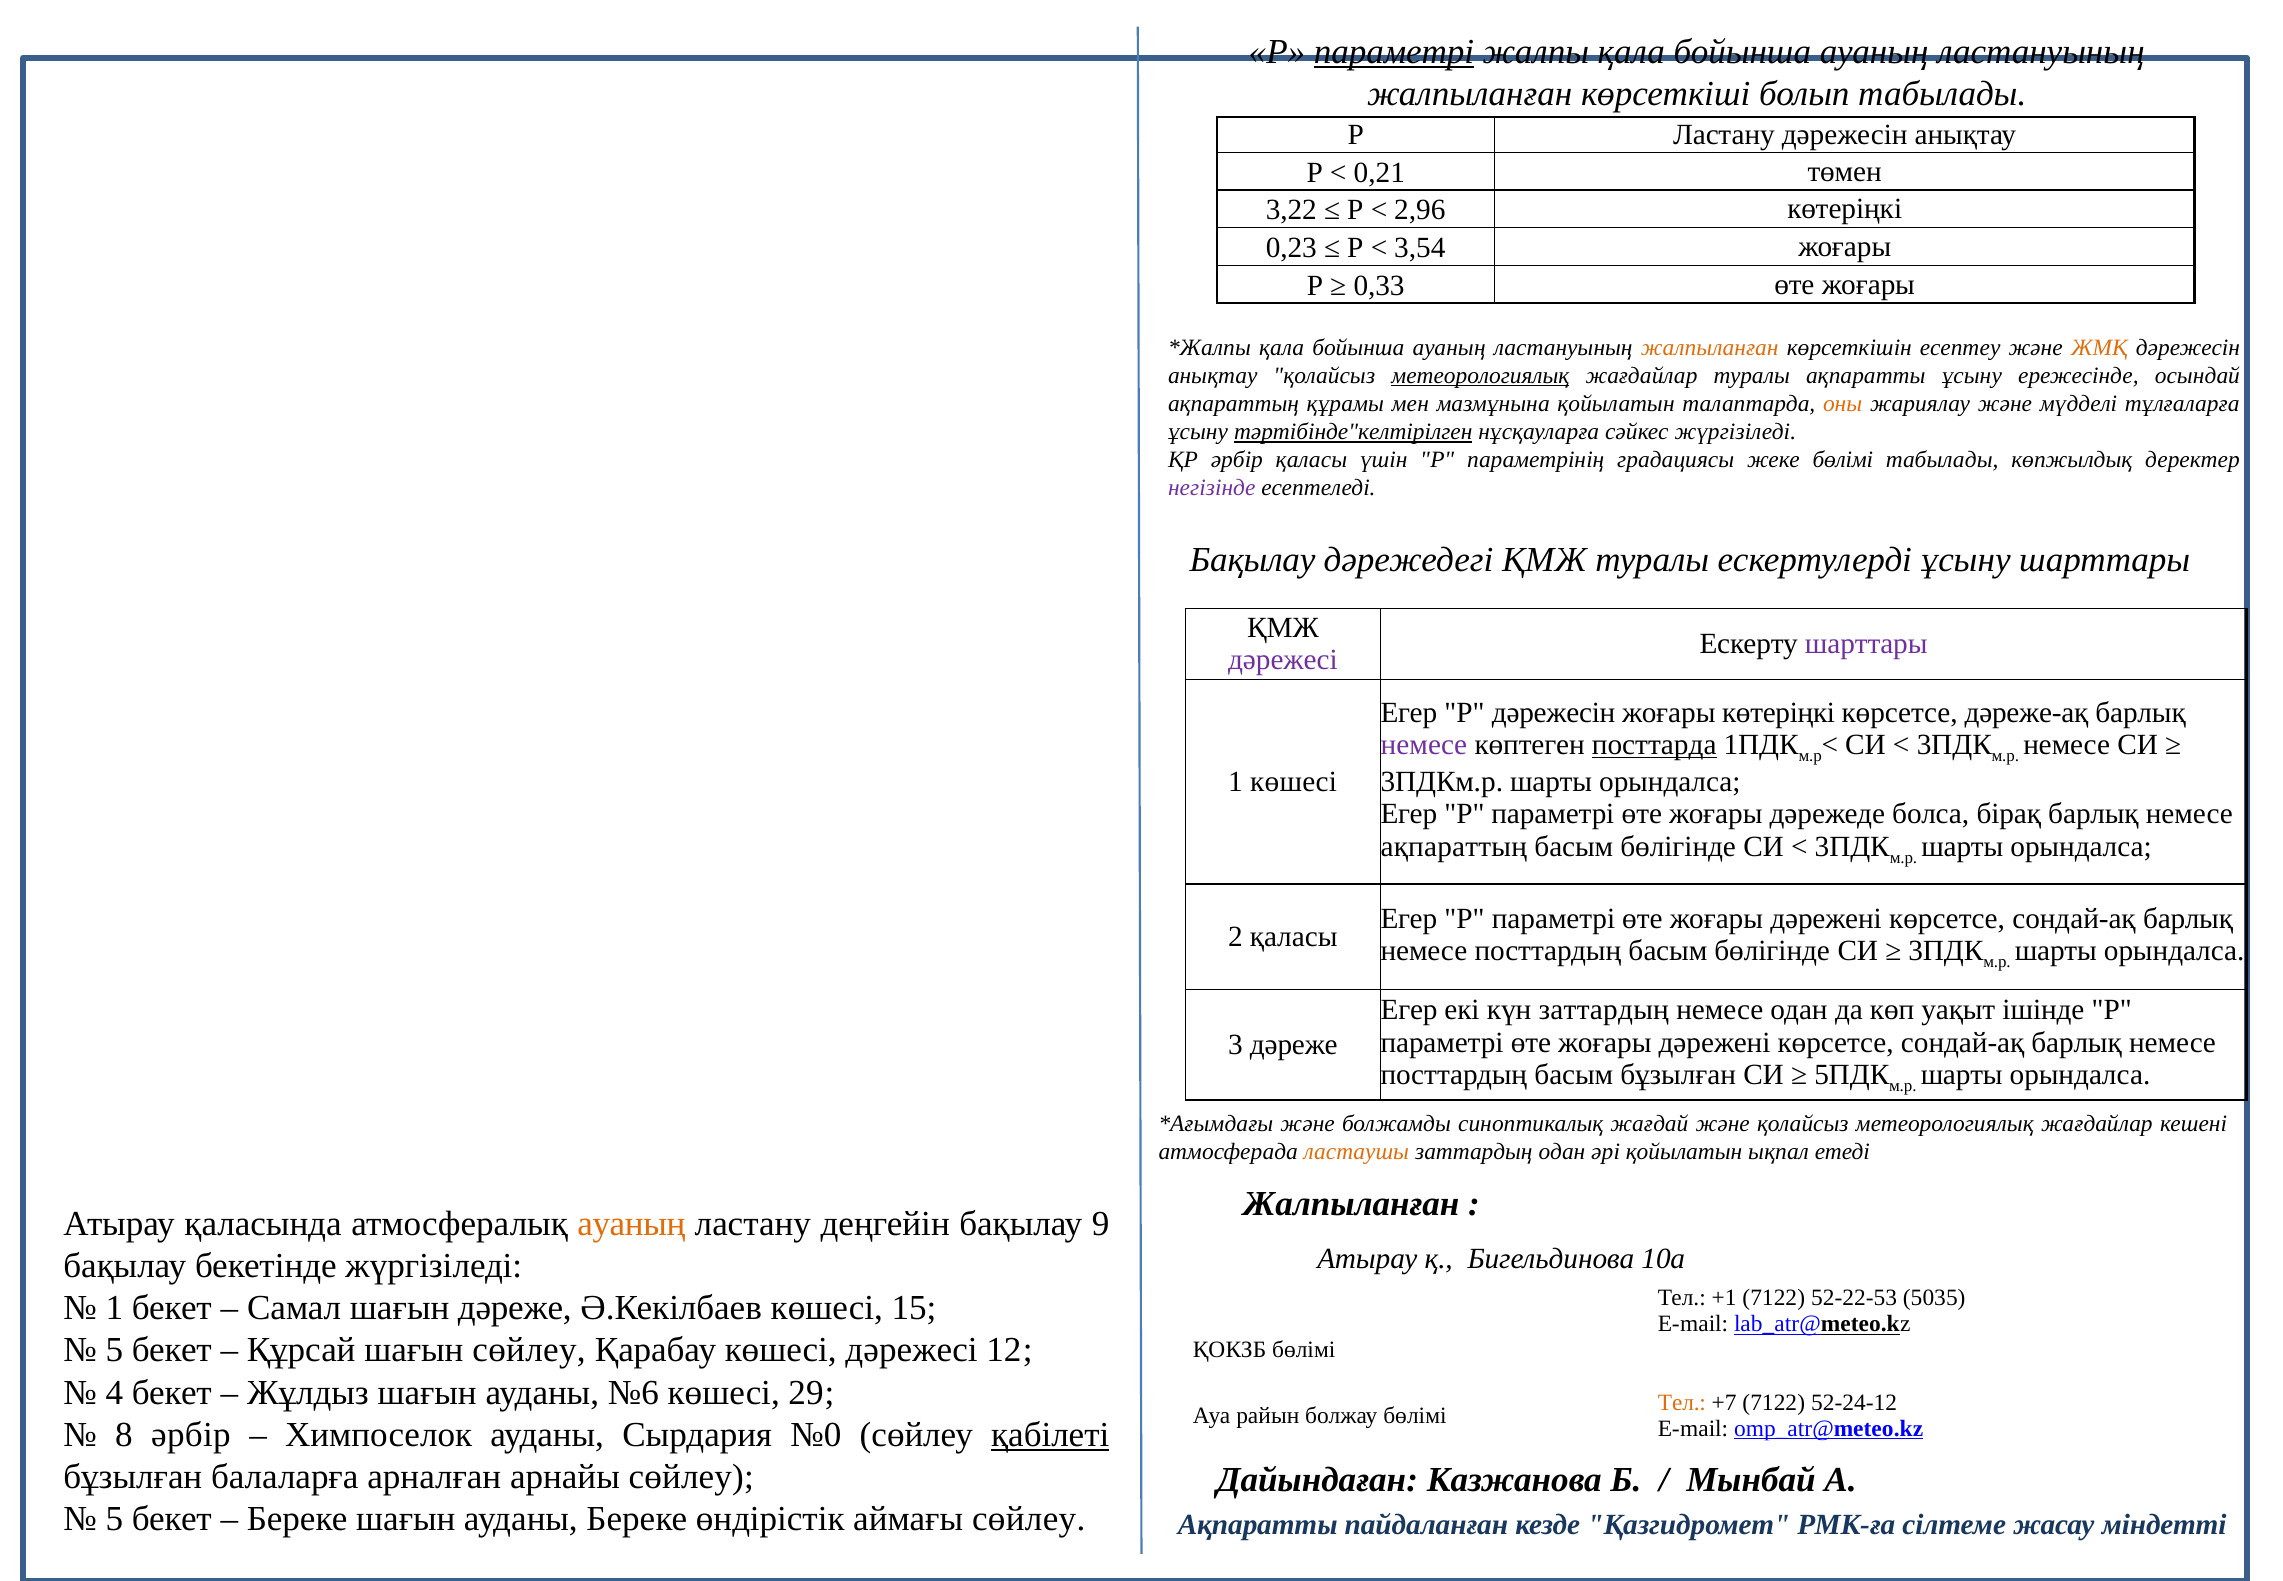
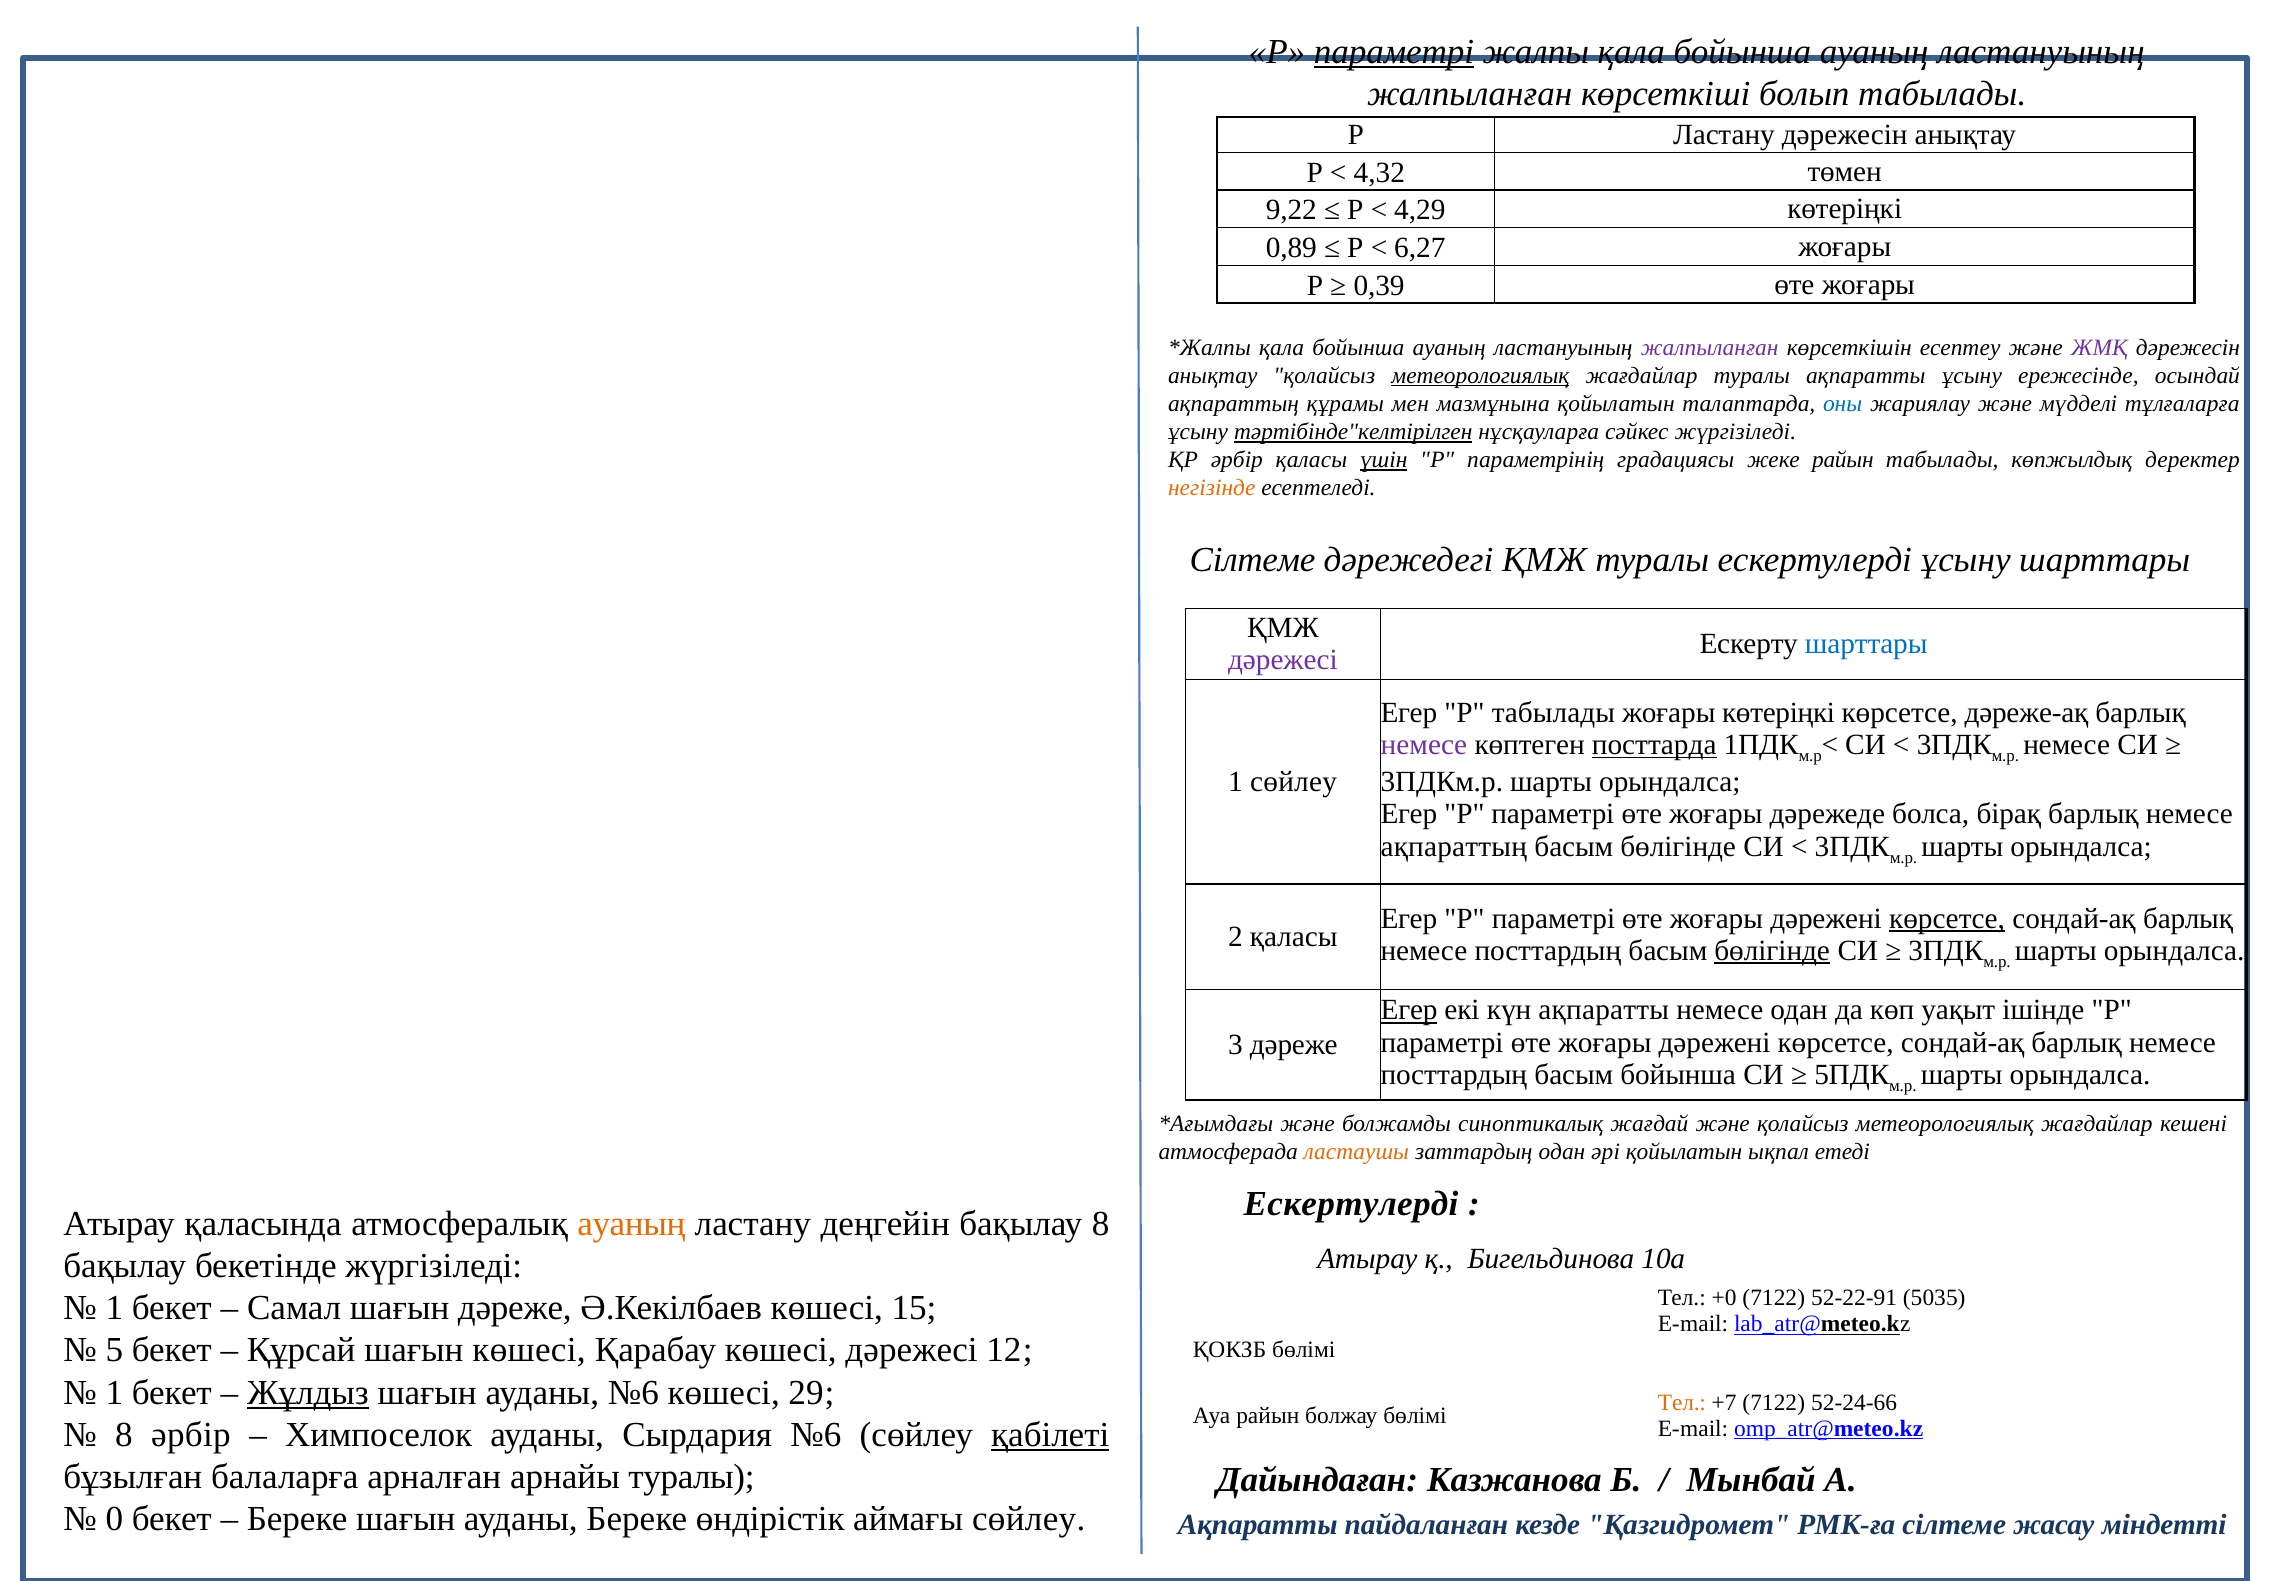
0,21: 0,21 -> 4,32 (1379, 172)
3,22: 3,22 -> 9,22 (1291, 210)
2,96: 2,96 -> 4,29 (1420, 210)
0,23: 0,23 -> 0,89 (1291, 248)
3,54: 3,54 -> 6,27 (1420, 248)
0,33: 0,33 -> 0,39 (1379, 285)
жалпыланған colour: orange -> purple (1710, 348)
ЖМҚ colour: orange -> purple (2099, 348)
оны colour: orange -> blue (1843, 404)
үшін underline: none -> present (1384, 460)
жеке бөлімі: бөлімі -> райын (1843, 460)
негізінде colour: purple -> orange (1212, 488)
Бақылау: Бақылау -> Сілтеме (1253, 559)
шарттары colour: purple -> blue (1866, 644)
Р дәрежесін: дәрежесін -> табылады (1553, 712)
1 көшесі: көшесі -> сөйлеу (1294, 782)
көрсетсе underline: none -> present (1947, 918)
бөлігінде underline: none -> present (1772, 950)
Егер underline: none -> present (1409, 1010)
күн заттардың: заттардың -> ақпаратты (1604, 1010)
басым бұзылған: бұзылған -> бойынша (1678, 1074)
Жалпыланған: Жалпыланған -> Ескертулерді (1351, 1203)
бақылау 9: 9 -> 8 (1101, 1224)
+1: +1 -> +0 (1724, 1298)
52-22-53: 52-22-53 -> 52-22-91 (1854, 1298)
шағын сөйлеу: сөйлеу -> көшесі (529, 1350)
4: 4 -> 1 (114, 1392)
Жұлдыз underline: none -> present (308, 1392)
52-24-12: 52-24-12 -> 52-24-66 (1854, 1402)
Сырдария №0: №0 -> №6 (816, 1434)
арнайы сөйлеу: сөйлеу -> туралы (691, 1476)
5: 5 -> 0 (114, 1519)
